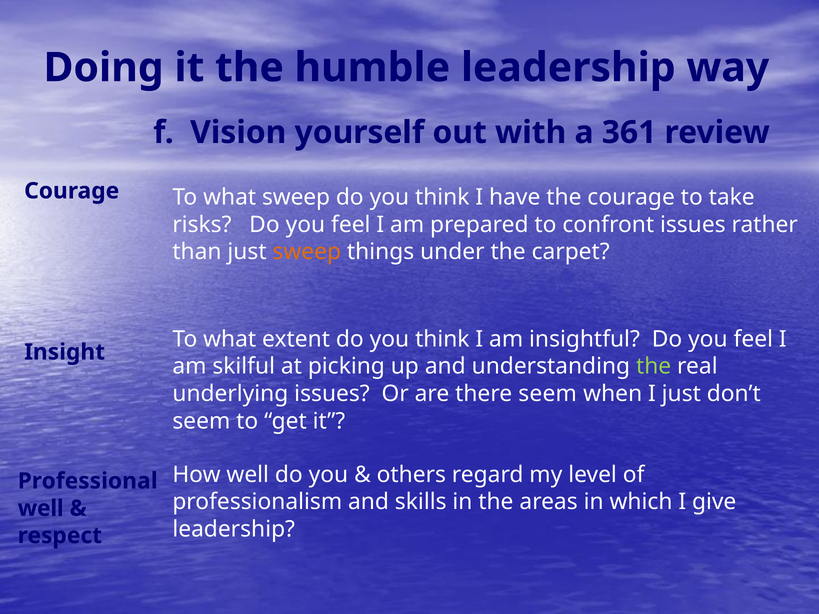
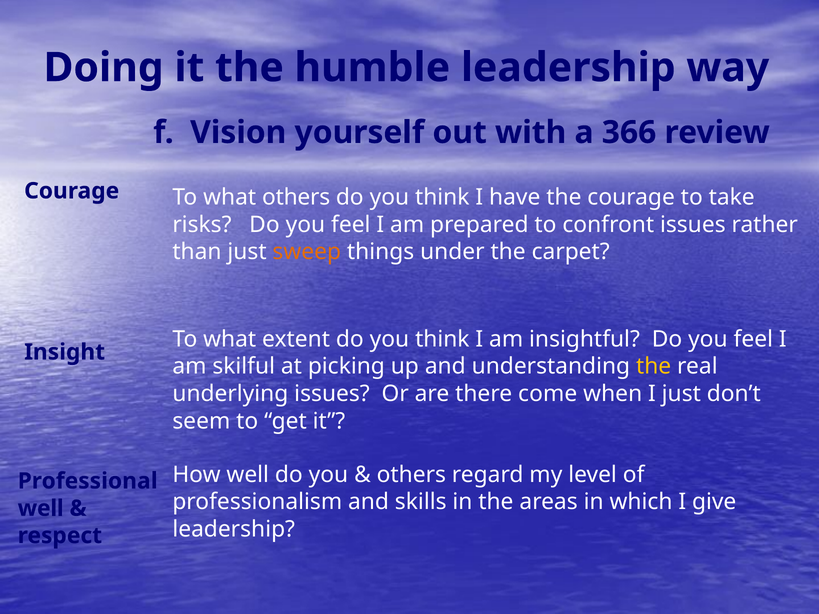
361: 361 -> 366 (629, 133)
what sweep: sweep -> others (296, 197)
the colour: light green -> yellow (654, 367)
there seem: seem -> come (548, 394)
